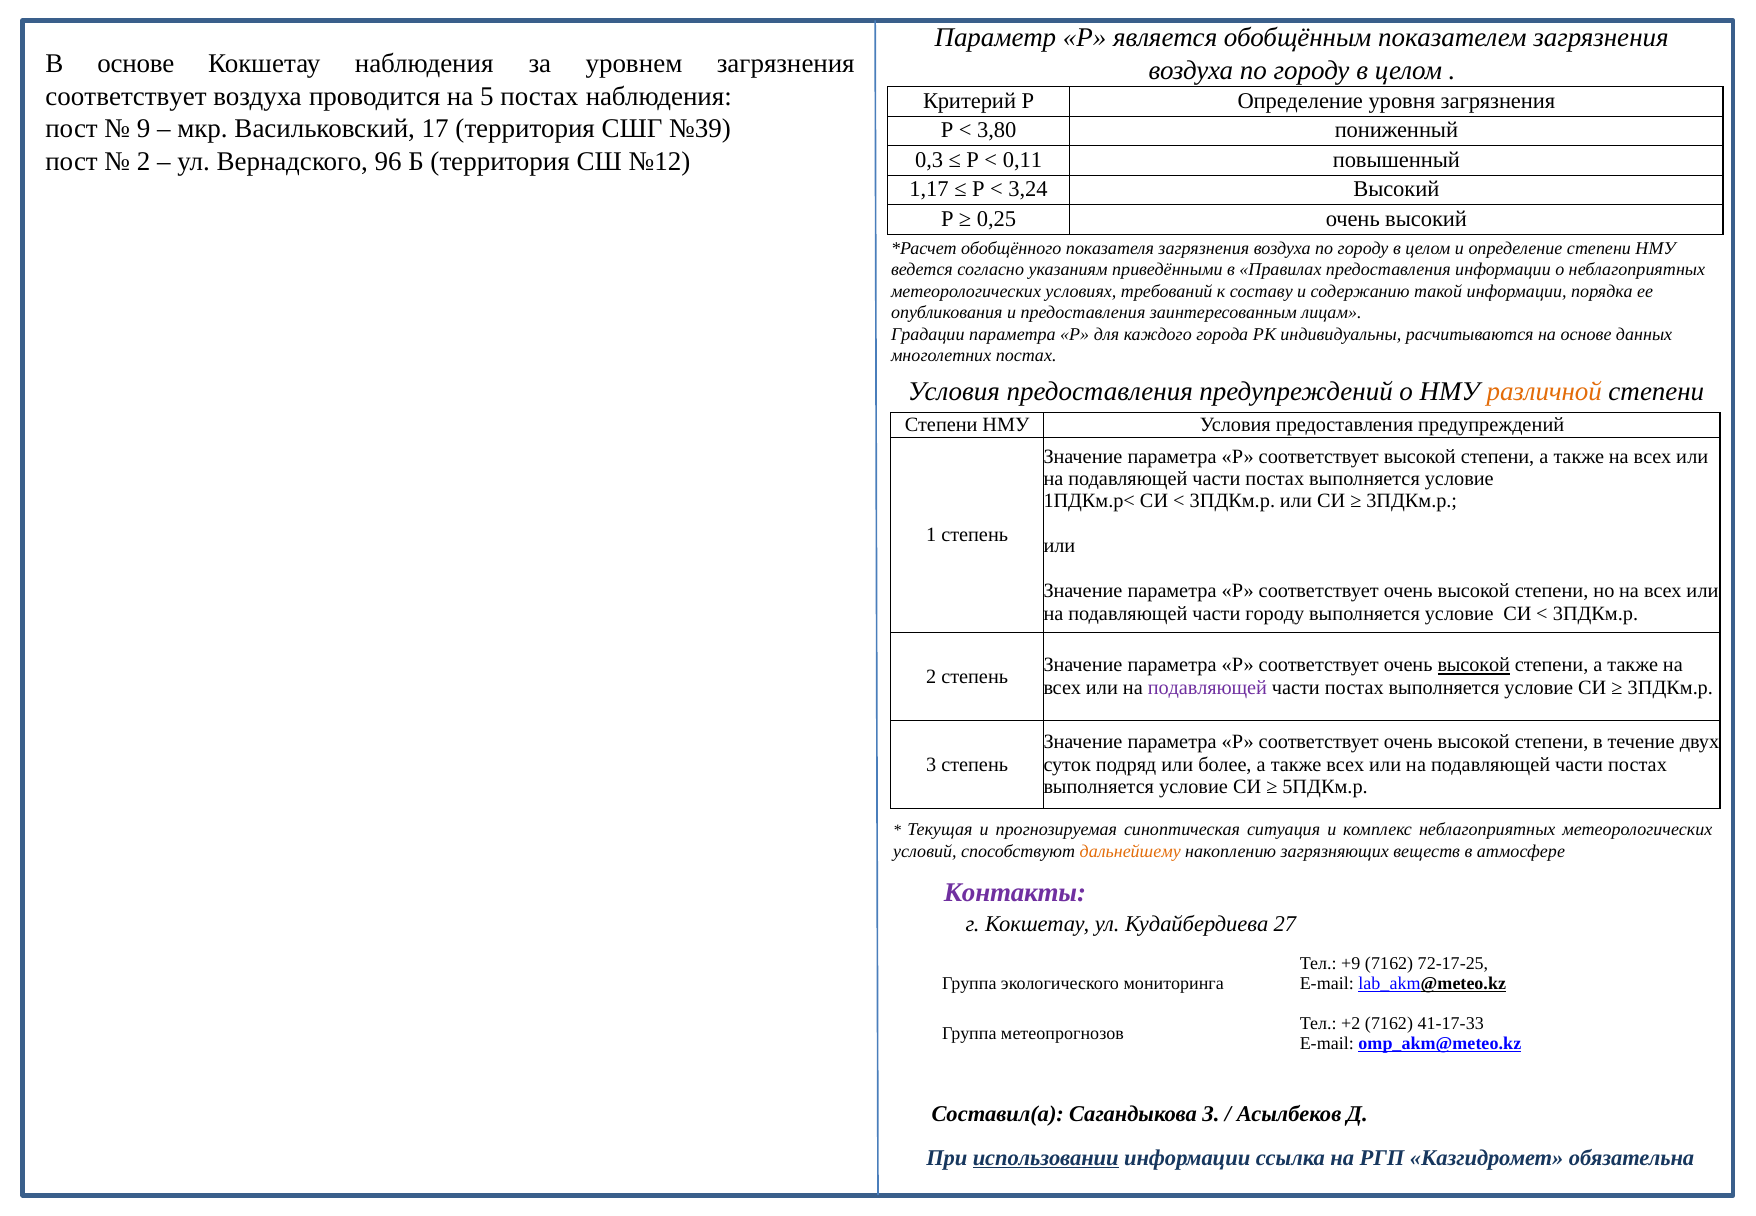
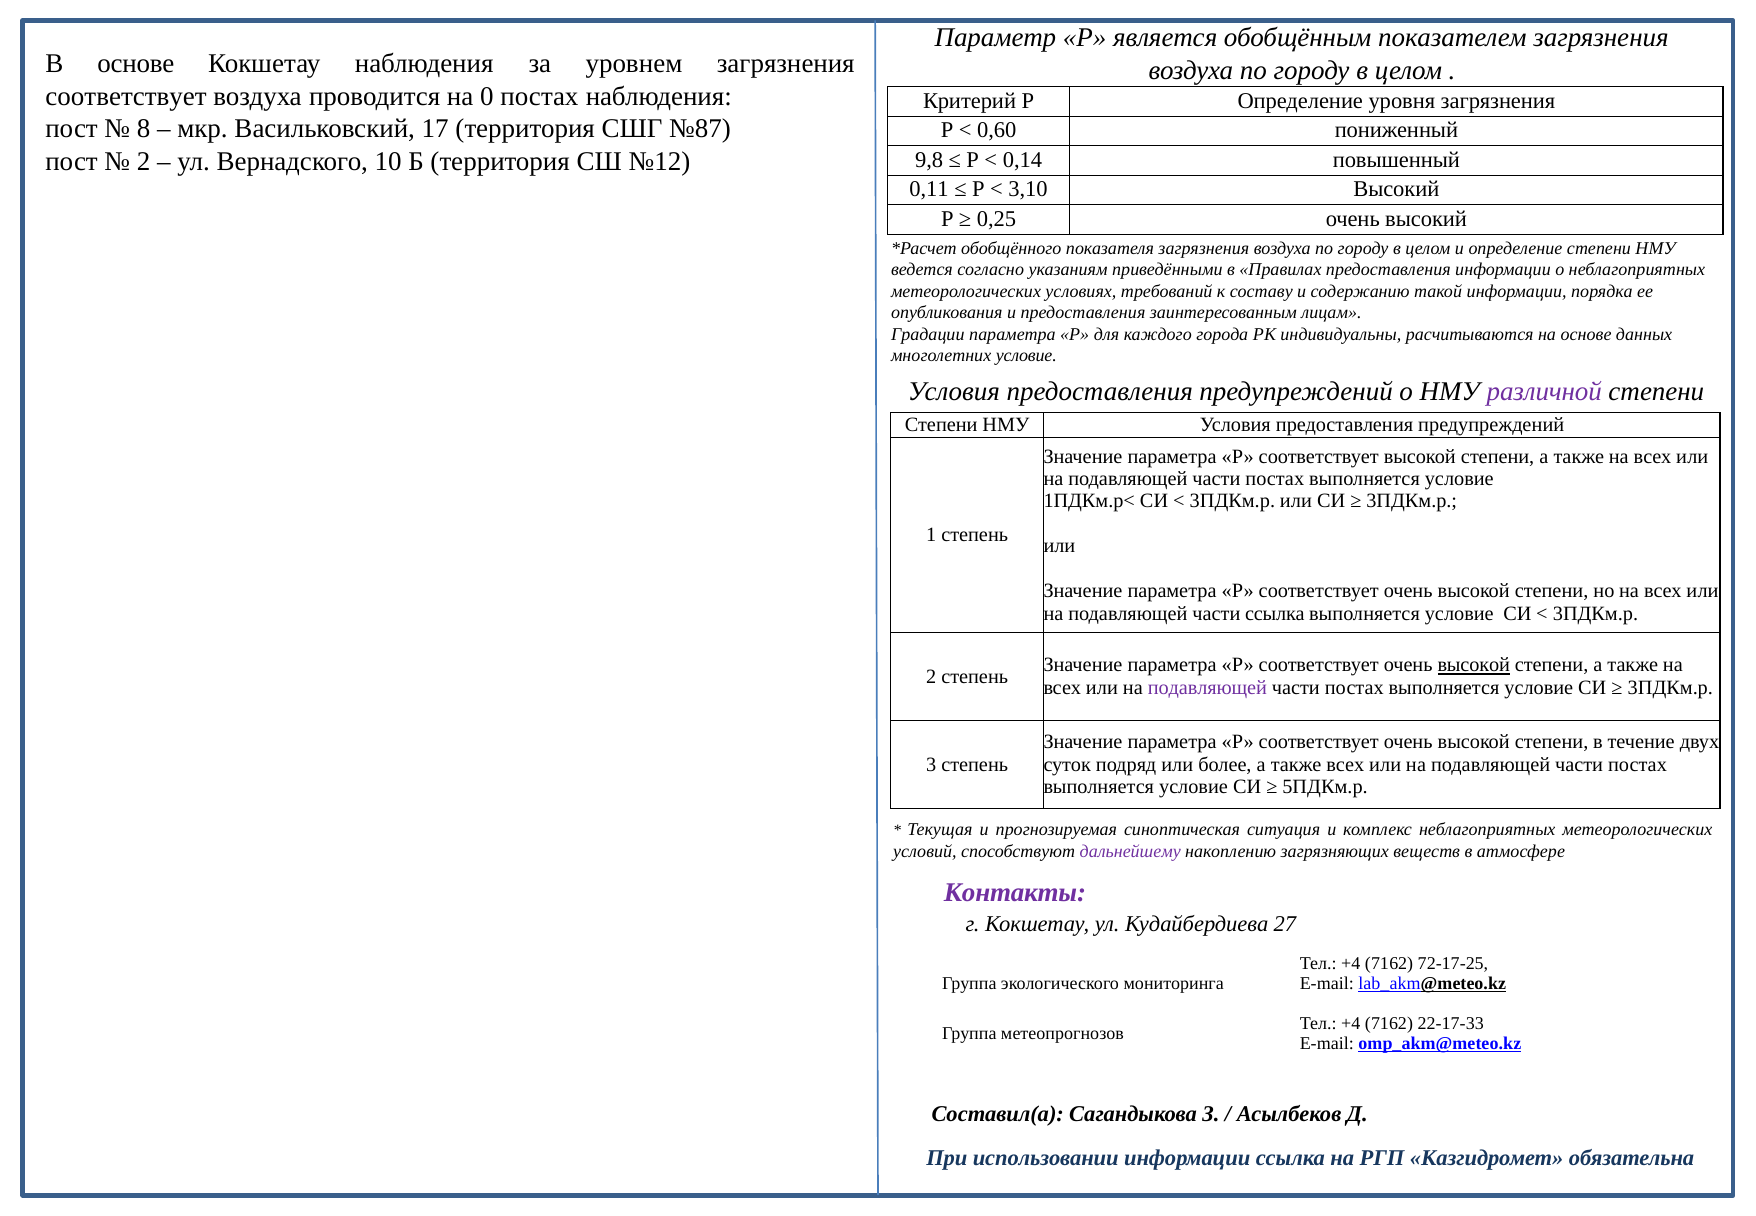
5: 5 -> 0 (487, 96)
9: 9 -> 8 (144, 129)
№39: №39 -> №87 (700, 129)
3,80: 3,80 -> 0,60 (997, 130)
96: 96 -> 10 (388, 161)
0,3: 0,3 -> 9,8 (929, 160)
0,11: 0,11 -> 0,14 (1022, 160)
1,17: 1,17 -> 0,11 (929, 189)
3,24: 3,24 -> 3,10 (1028, 189)
многолетних постах: постах -> условие (1026, 356)
различной colour: orange -> purple (1544, 392)
части городу: городу -> ссылка (1275, 613)
дальнейшему colour: orange -> purple (1130, 851)
+9: +9 -> +4 (1351, 963)
+2: +2 -> +4 (1351, 1023)
41-17-33: 41-17-33 -> 22-17-33 (1451, 1023)
использовании underline: present -> none (1046, 1158)
